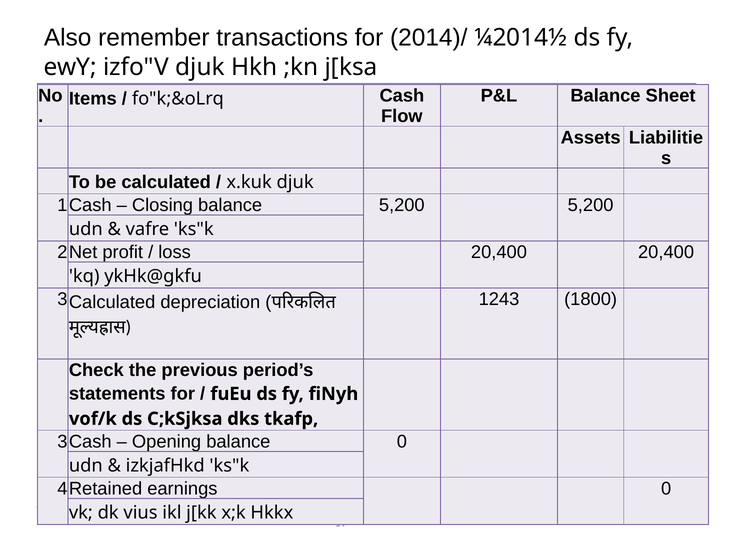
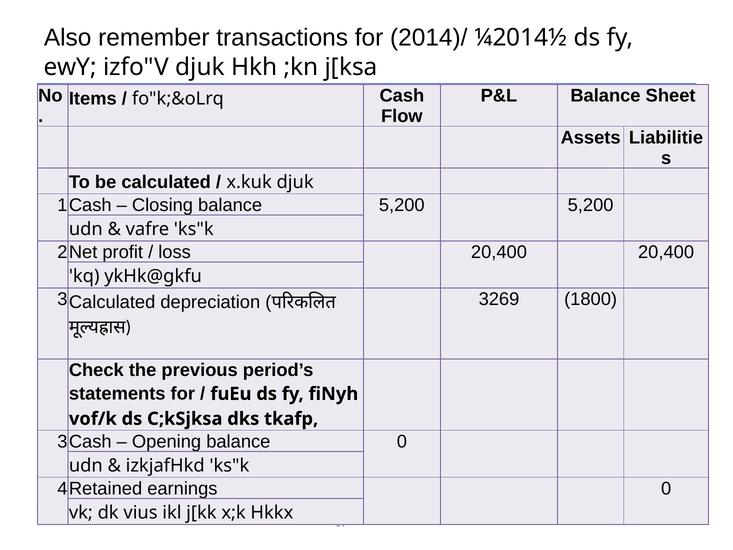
1243: 1243 -> 3269 (499, 299)
